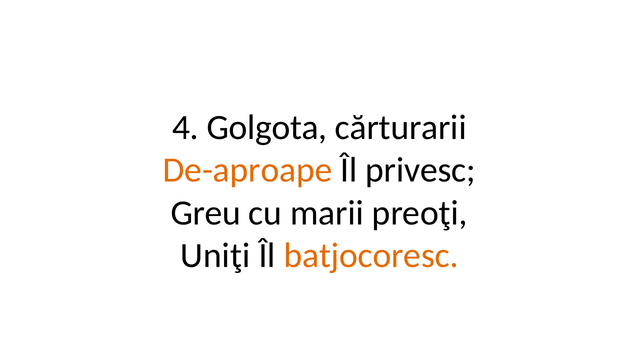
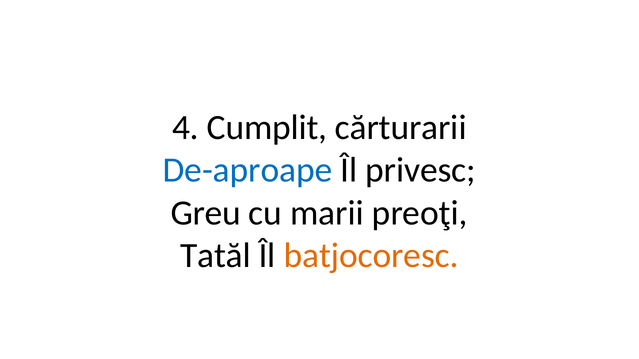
Golgota: Golgota -> Cumplit (267, 128)
De-aproape colour: orange -> blue (248, 171)
Uniţi: Uniţi -> Tatăl (215, 256)
